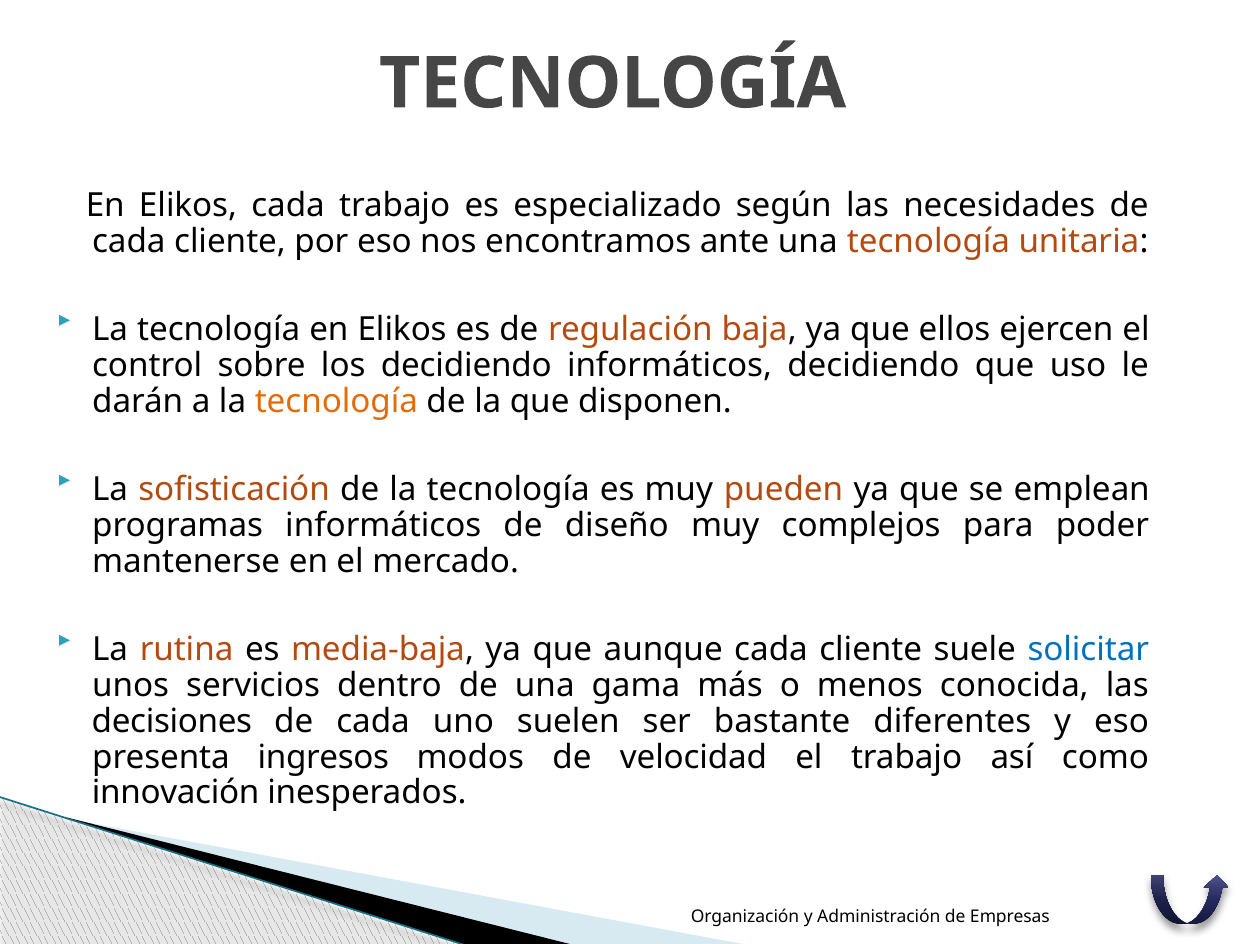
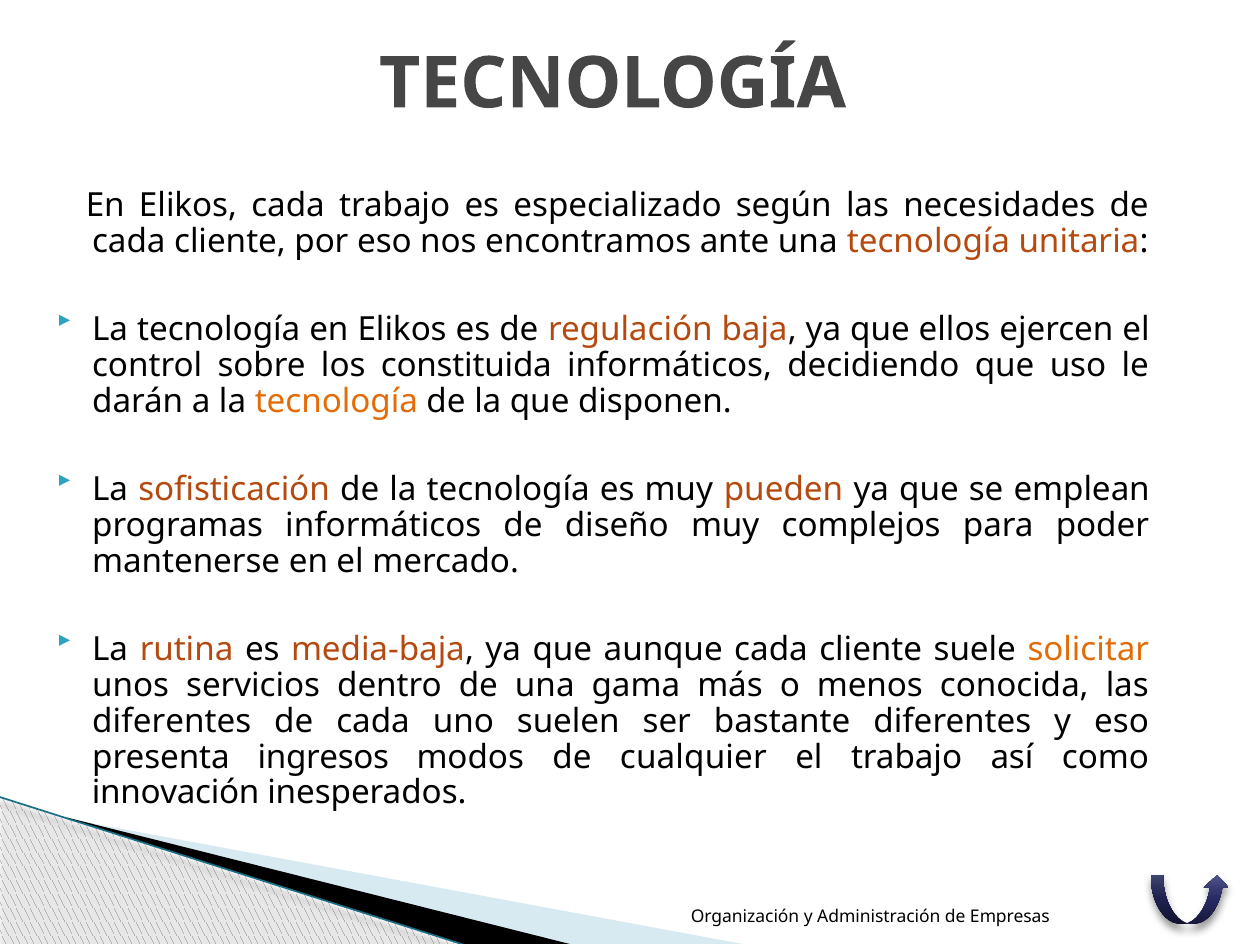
los decidiendo: decidiendo -> constituida (466, 366)
solicitar colour: blue -> orange (1088, 650)
decisiones: decisiones -> diferentes (172, 721)
velocidad: velocidad -> cualquier (693, 757)
